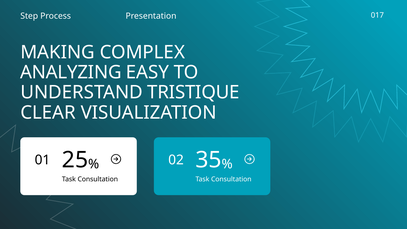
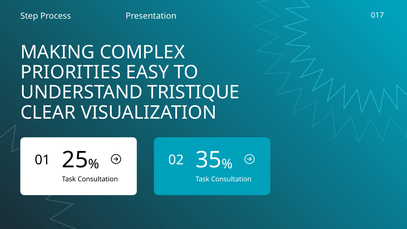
ANALYZING: ANALYZING -> PRIORITIES (71, 72)
